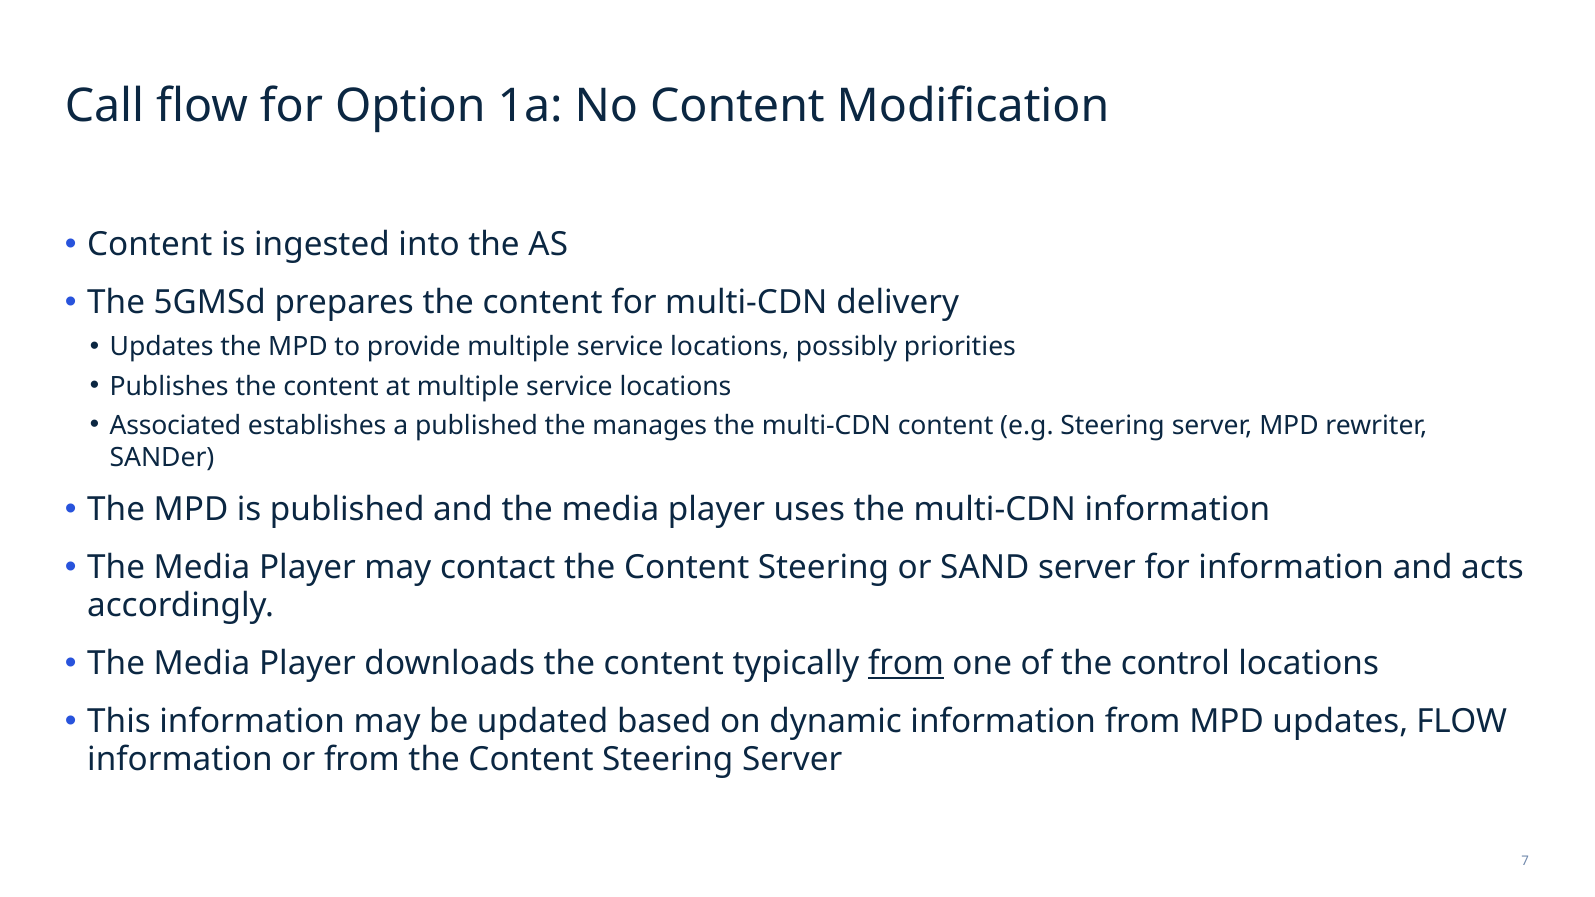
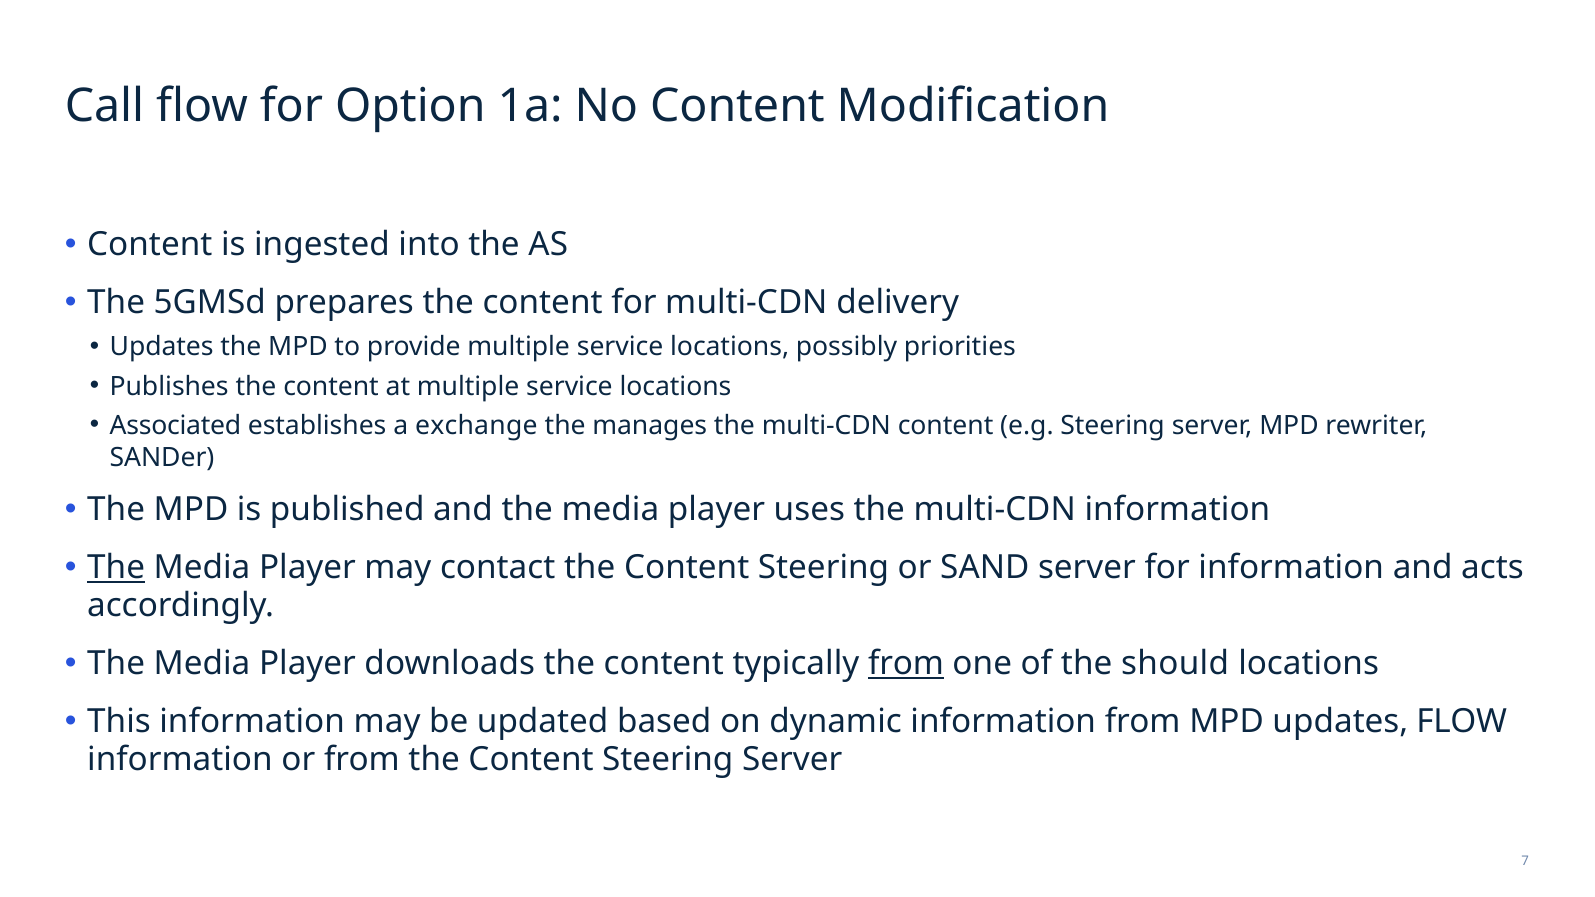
a published: published -> exchange (476, 426)
The underline: none -> present (116, 568)
control: control -> should (1175, 664)
